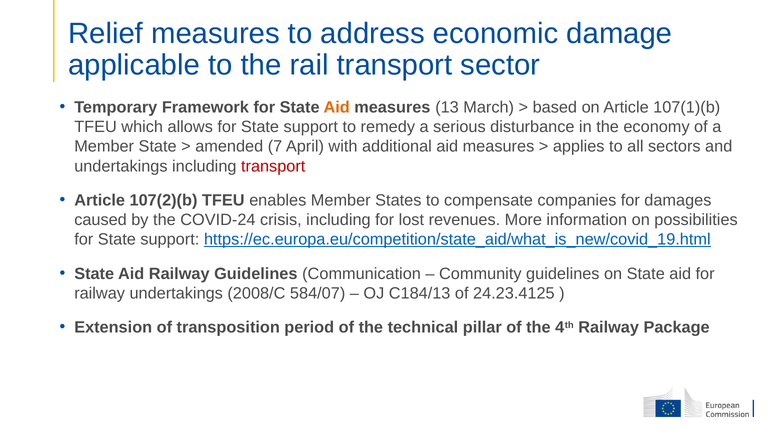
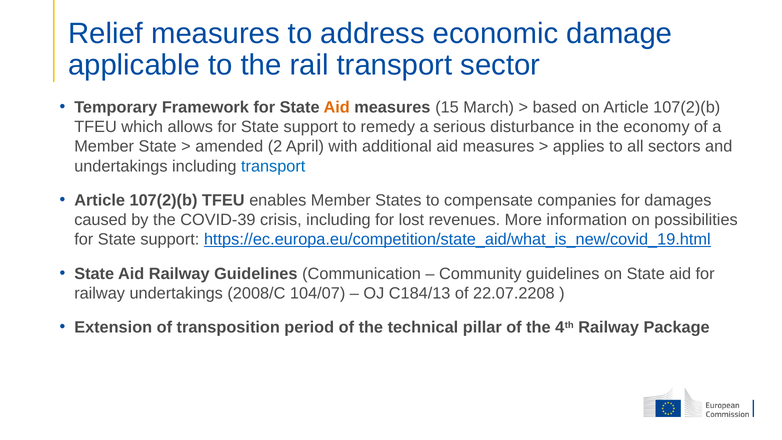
13: 13 -> 15 (447, 107)
on Article 107(1)(b: 107(1)(b -> 107(2)(b (687, 107)
7: 7 -> 2 (275, 147)
transport colour: red -> blue (273, 166)
COVID-24: COVID-24 -> COVID-39 (218, 220)
584/07: 584/07 -> 104/07 (318, 293)
24.23.4125: 24.23.4125 -> 22.07.2208 (514, 293)
